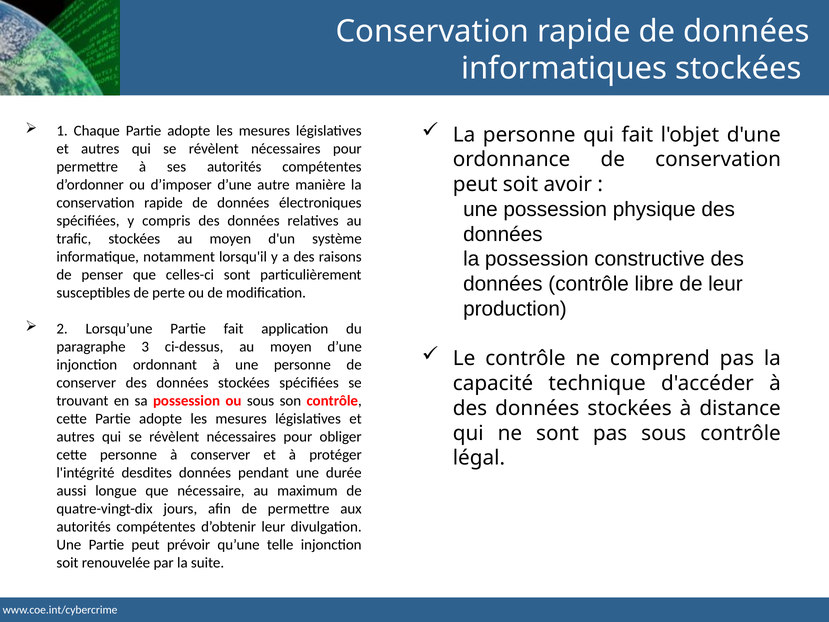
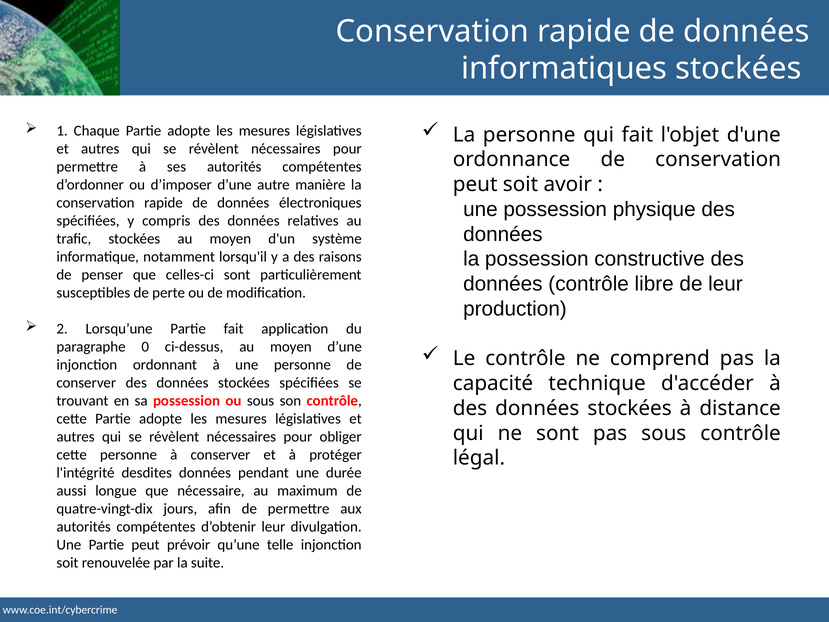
3: 3 -> 0 (145, 347)
